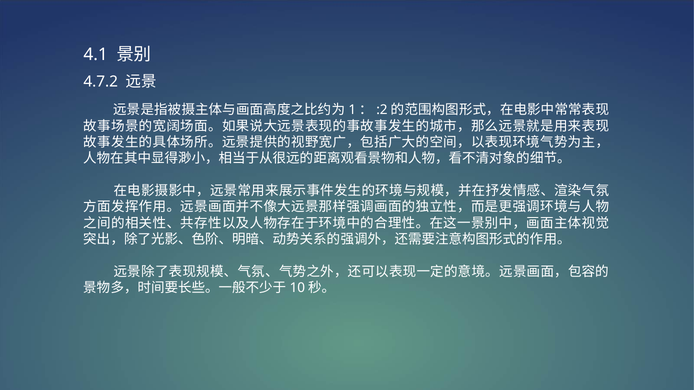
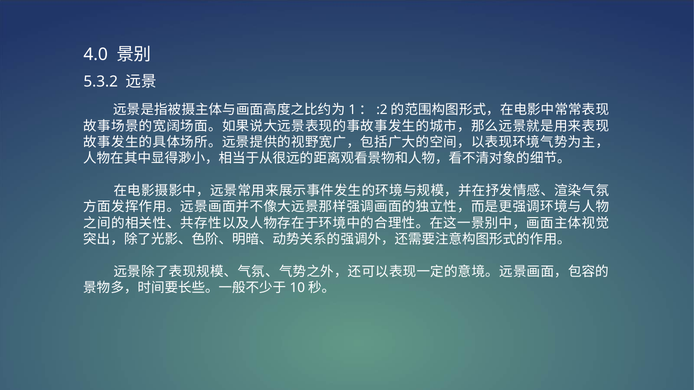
4.1: 4.1 -> 4.0 (96, 55)
4.7.2: 4.7.2 -> 5.3.2 (101, 82)
